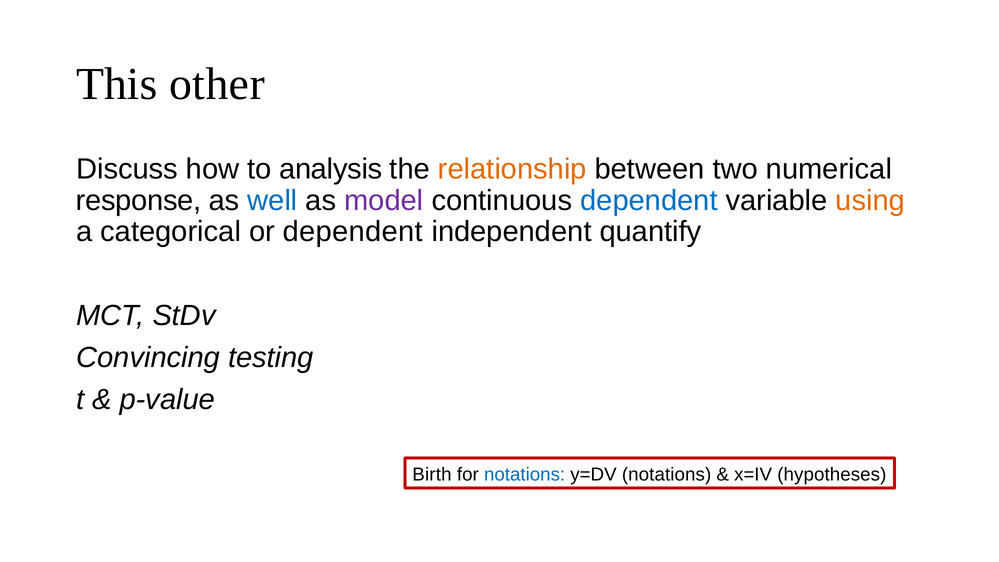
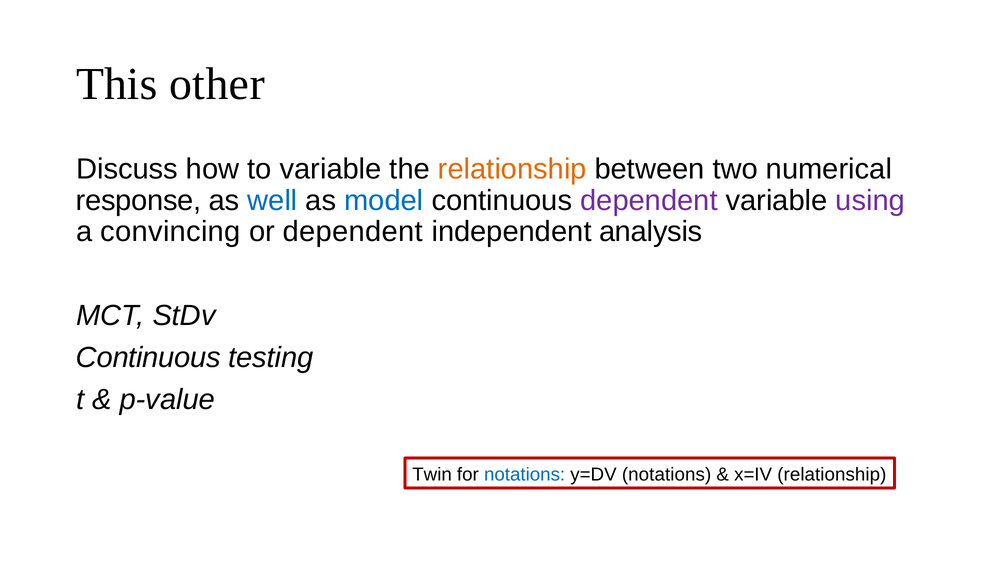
to analysis: analysis -> variable (331, 169)
model colour: purple -> blue (384, 200)
dependent colour: blue -> purple (649, 200)
using colour: orange -> purple (870, 200)
categorical: categorical -> convincing (171, 232)
quantify: quantify -> analysis (651, 232)
Convincing: Convincing -> Continuous (148, 358)
Birth: Birth -> Twin (432, 474)
x=IV hypotheses: hypotheses -> relationship (832, 474)
